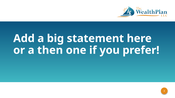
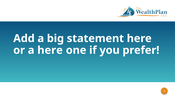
a then: then -> here (50, 50)
